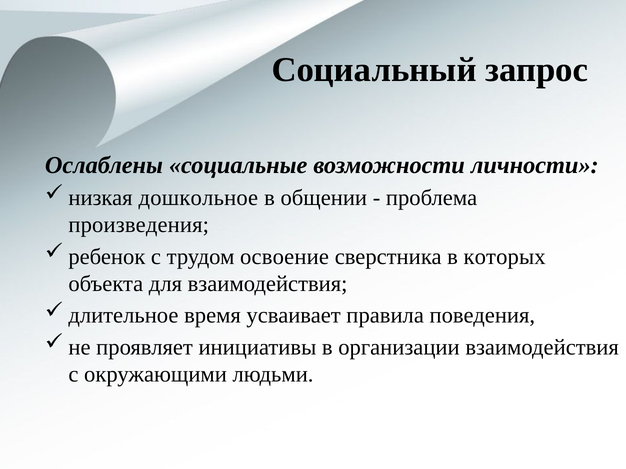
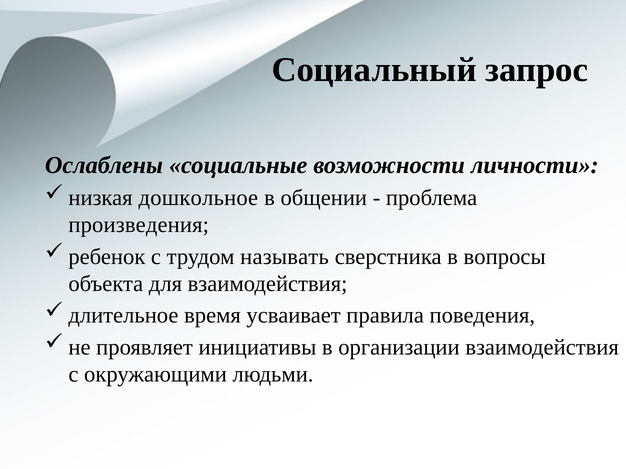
освоение: освоение -> называть (285, 257)
которых: которых -> вопросы (505, 257)
